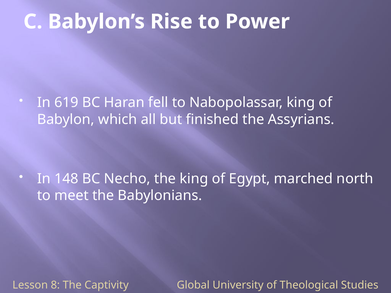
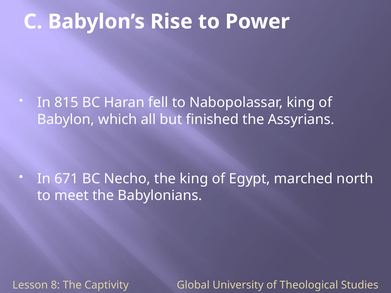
619: 619 -> 815 (66, 103)
148: 148 -> 671 (66, 179)
